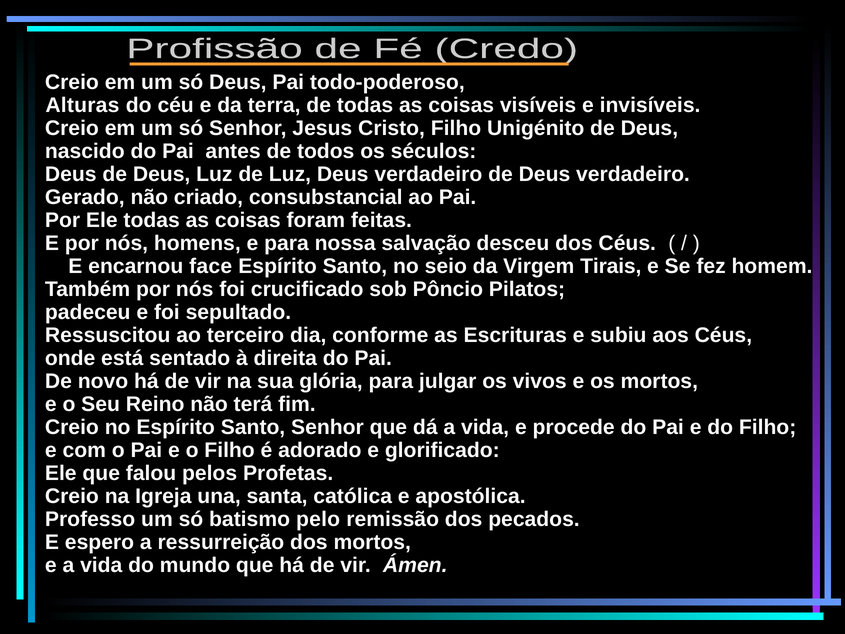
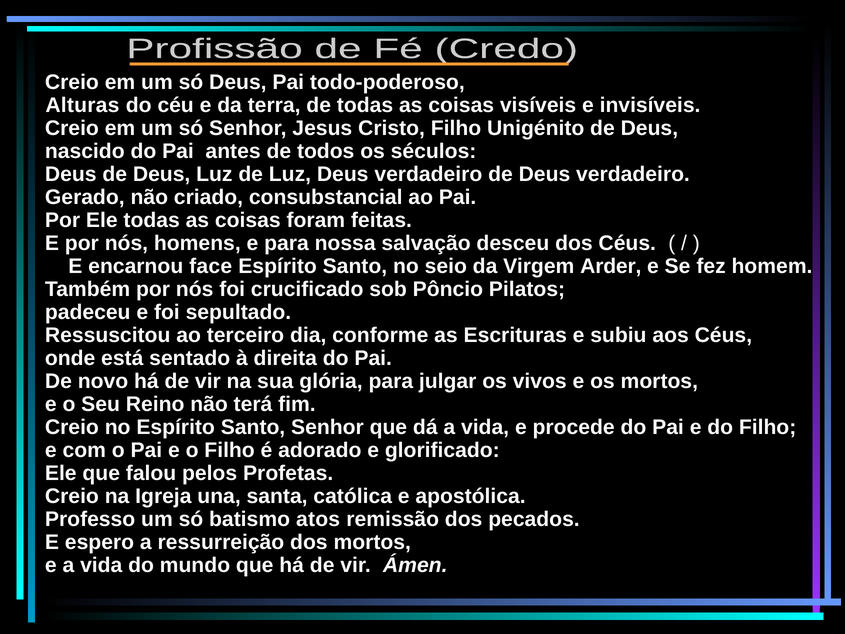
Tirais: Tirais -> Arder (611, 266)
pelo: pelo -> atos (318, 519)
